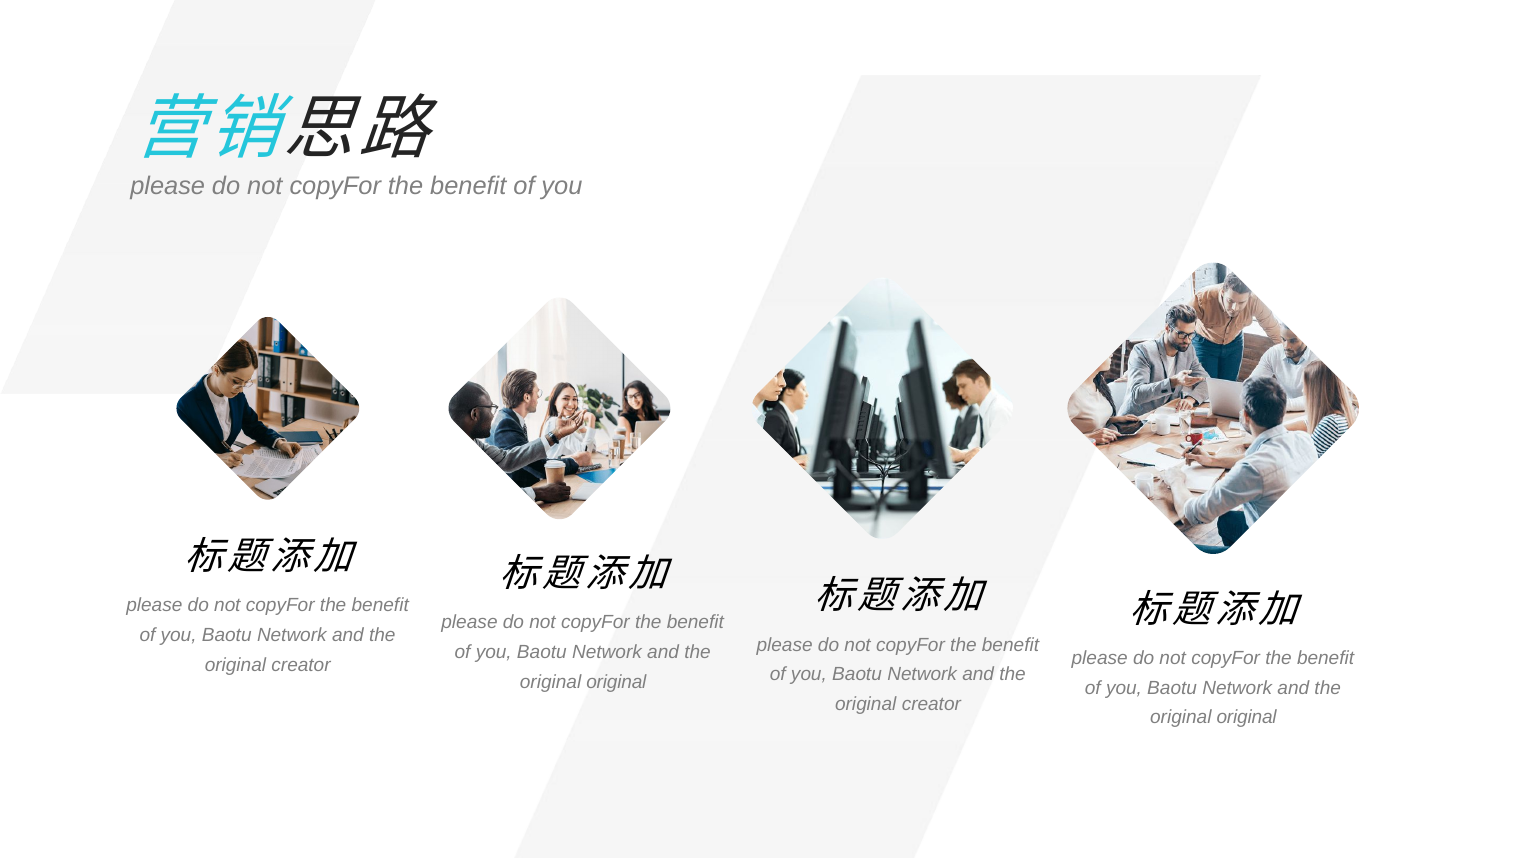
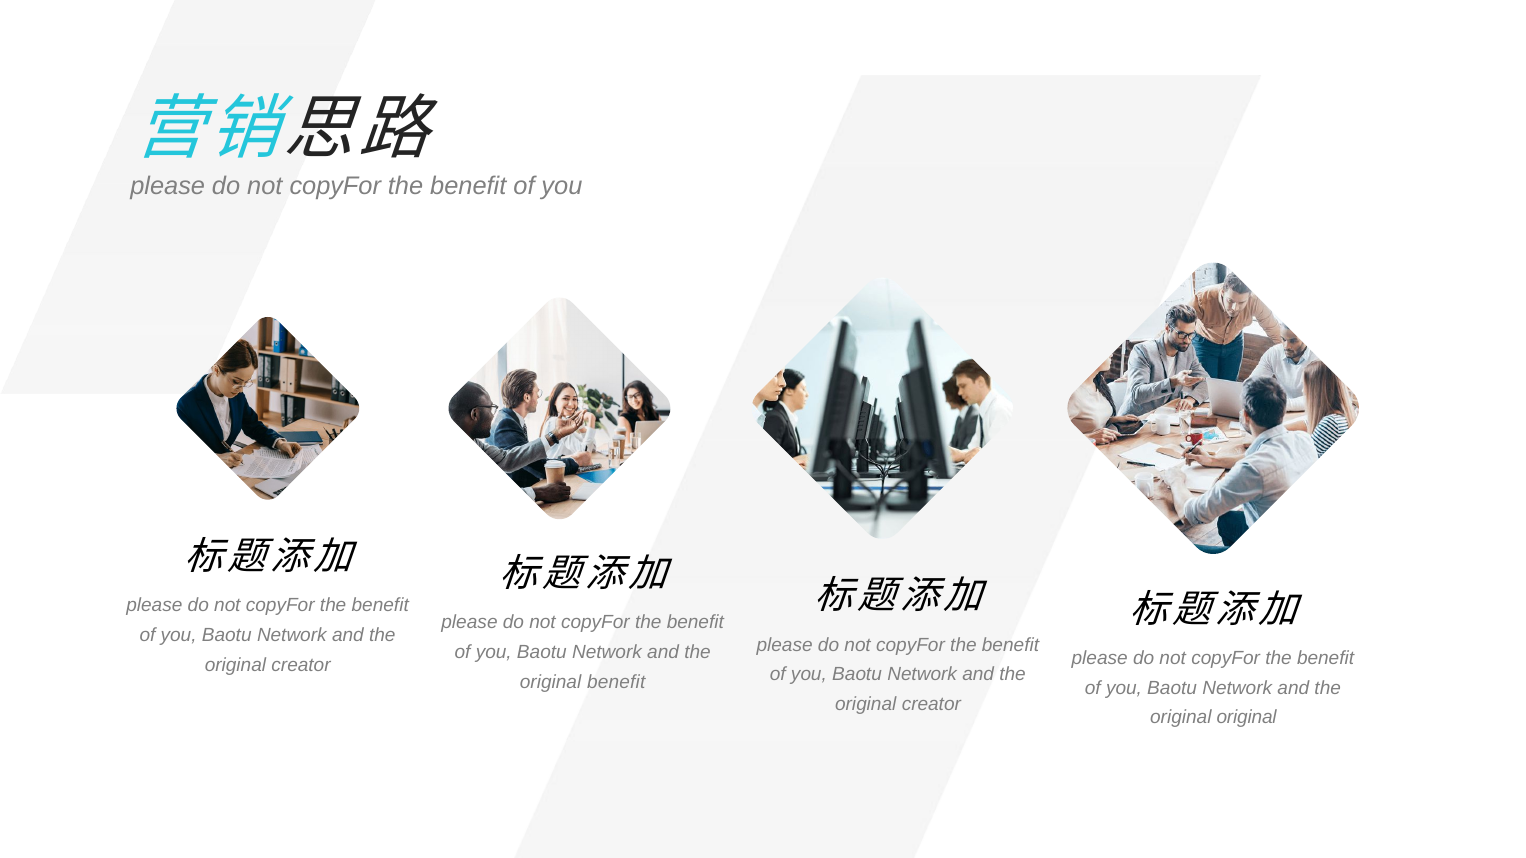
original: original -> benefit (616, 682)
